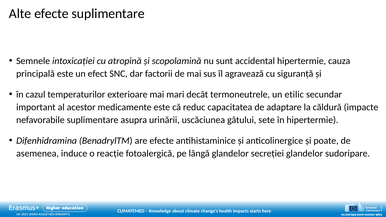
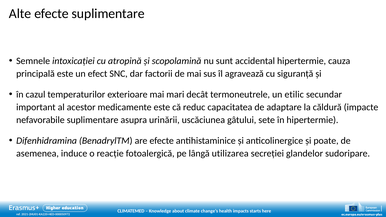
lângă glandelor: glandelor -> utilizarea (230, 153)
